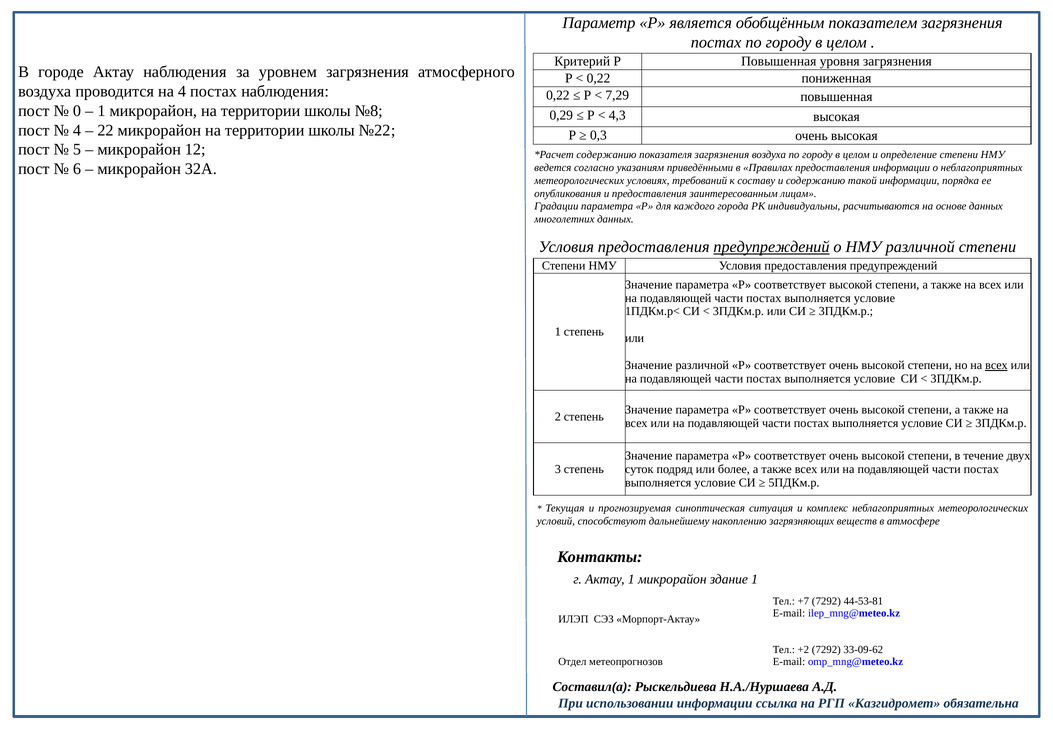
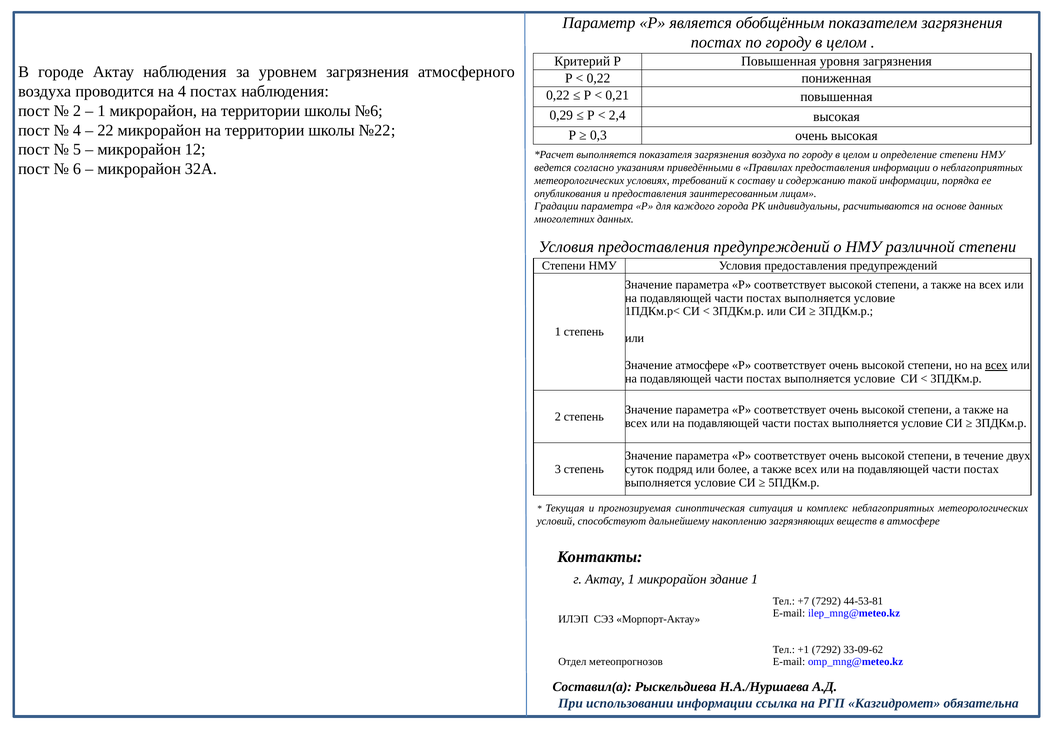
7,29: 7,29 -> 0,21 (617, 95)
0: 0 -> 2 (77, 111)
№8: №8 -> №6 (369, 111)
4,3: 4,3 -> 2,4 (617, 115)
содержанию: содержанию -> выполняется (606, 155)
предупреждений underline: present -> none (771, 247)
Значение различной: различной -> атмосфере (702, 365)
+2: +2 -> +1 (803, 650)
